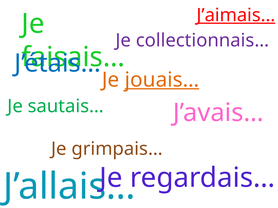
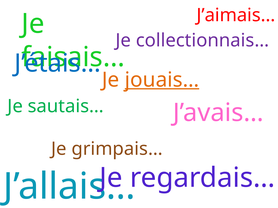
J’aimais… underline: present -> none (236, 15)
